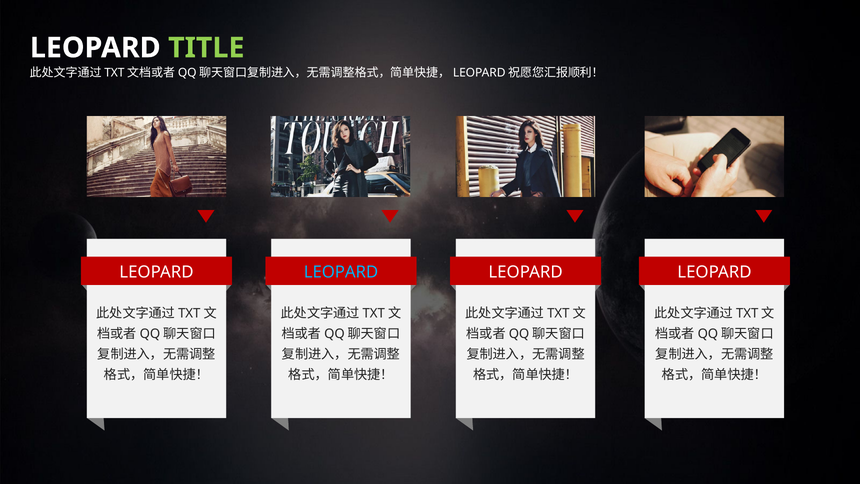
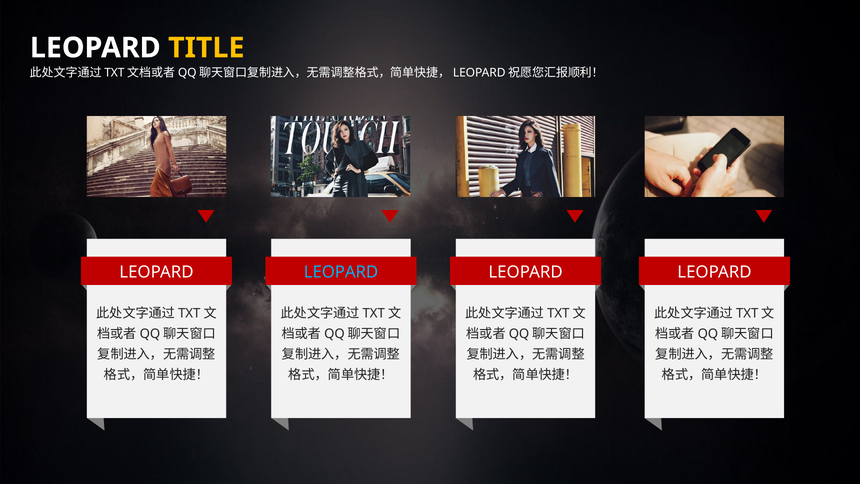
TITLE colour: light green -> yellow (206, 48)
